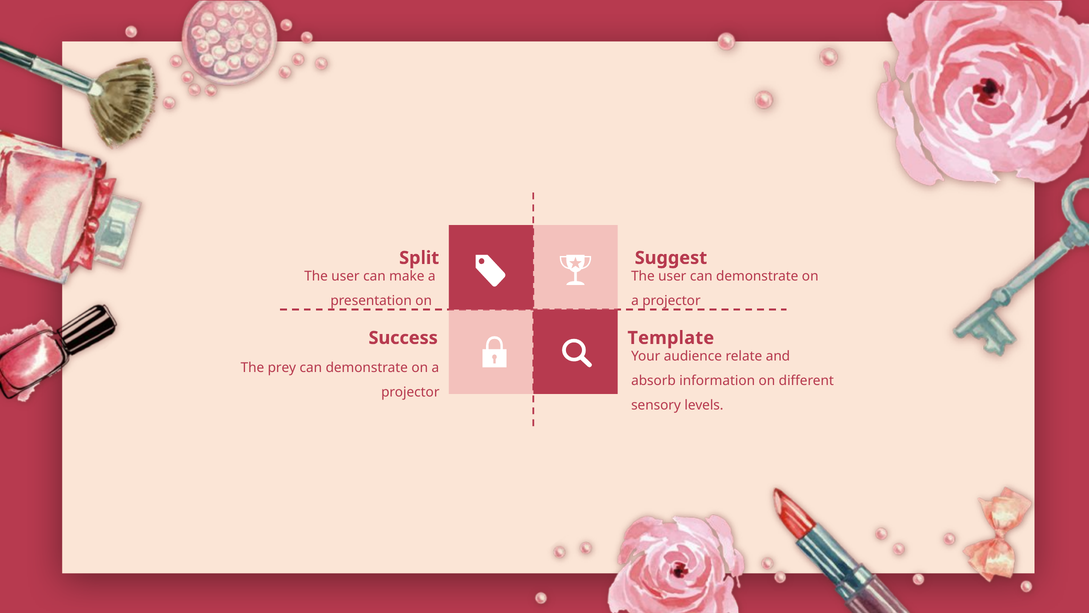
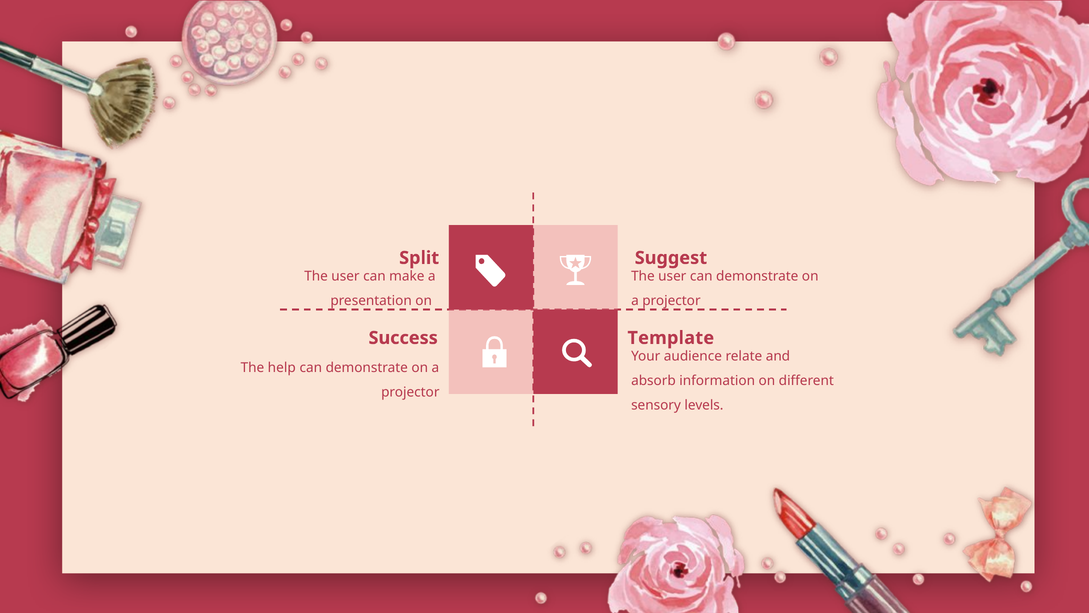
prey: prey -> help (282, 367)
